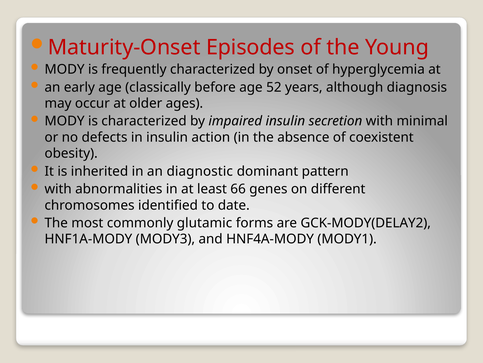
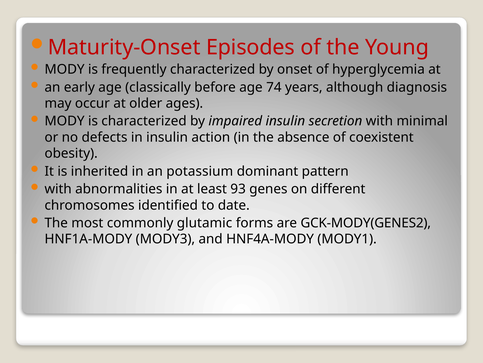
52: 52 -> 74 (274, 87)
diagnostic: diagnostic -> potassium (200, 171)
66: 66 -> 93 (238, 189)
GCK-MODY(DELAY2: GCK-MODY(DELAY2 -> GCK-MODY(GENES2 (366, 223)
